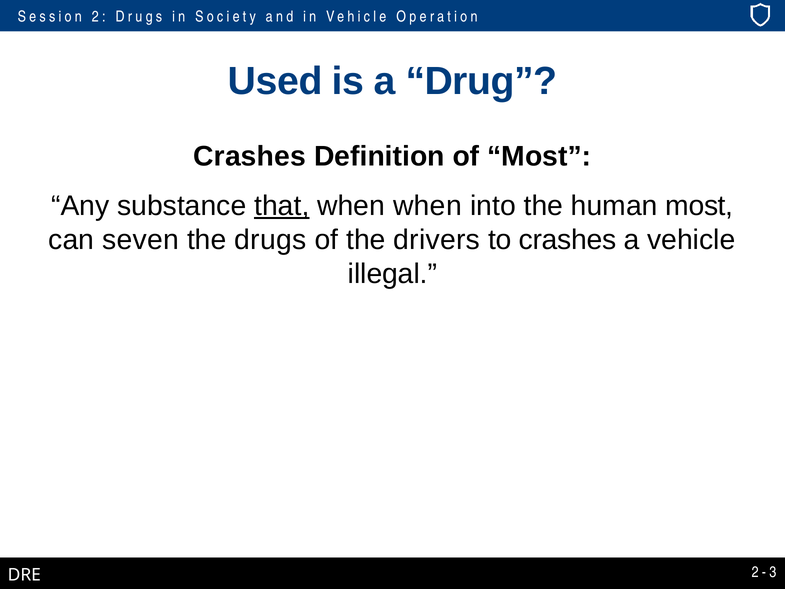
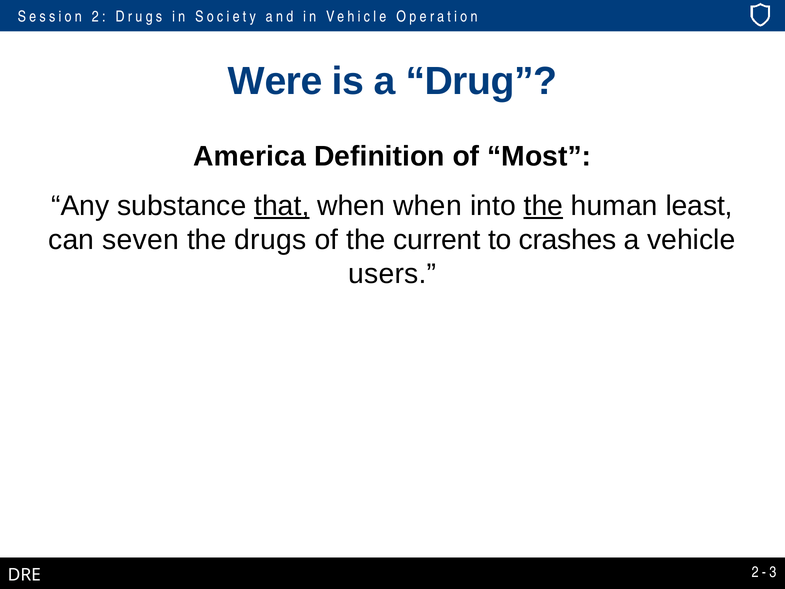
Used: Used -> Were (275, 81)
Crashes: Crashes -> America (250, 156)
the underline: none -> present (543, 206)
human most: most -> least (699, 206)
drivers: drivers -> current (437, 240)
illegal: illegal -> users (392, 274)
